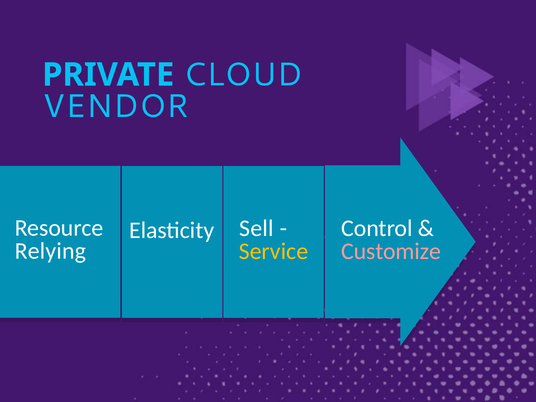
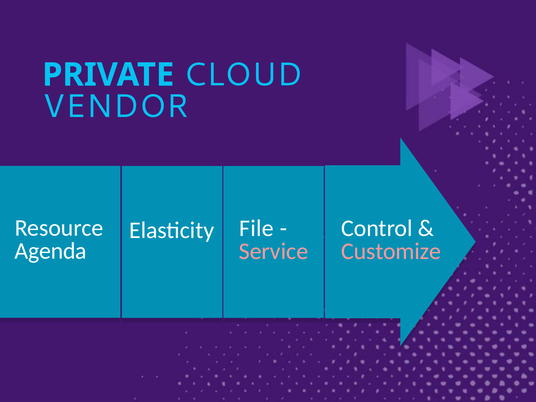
Sell: Sell -> File (256, 228)
Relying: Relying -> Agenda (51, 251)
Service colour: yellow -> pink (273, 251)
